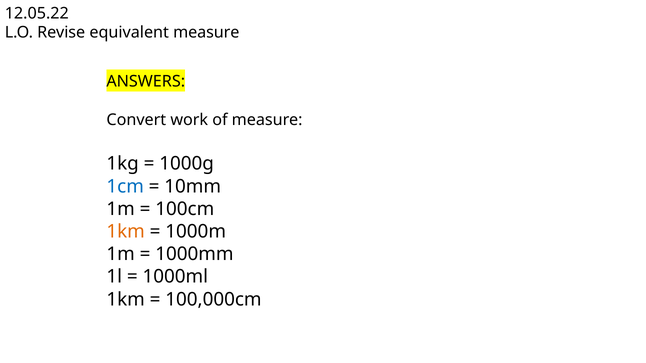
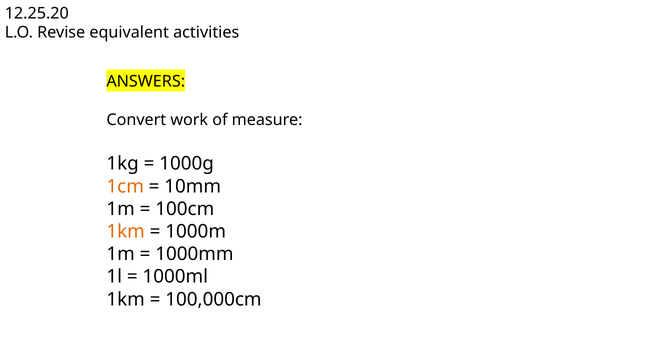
12.05.22: 12.05.22 -> 12.25.20 (37, 13)
equivalent measure: measure -> activities (206, 33)
1cm colour: blue -> orange (125, 187)
